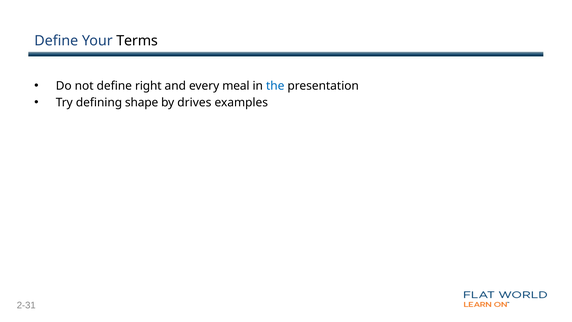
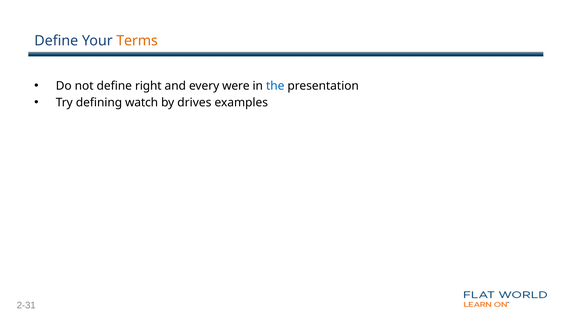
Terms colour: black -> orange (137, 41)
meal: meal -> were (236, 86)
shape: shape -> watch (142, 103)
